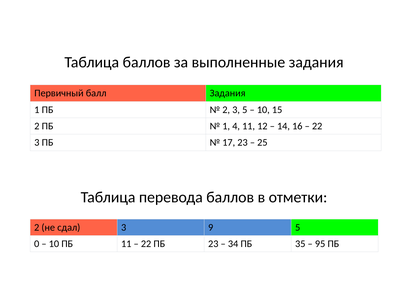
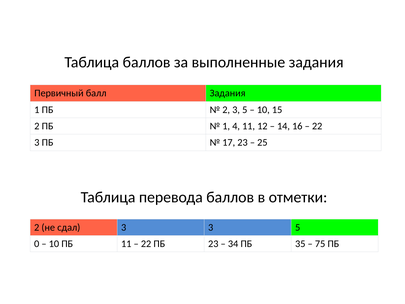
3 9: 9 -> 3 (211, 227)
95: 95 -> 75 (320, 244)
